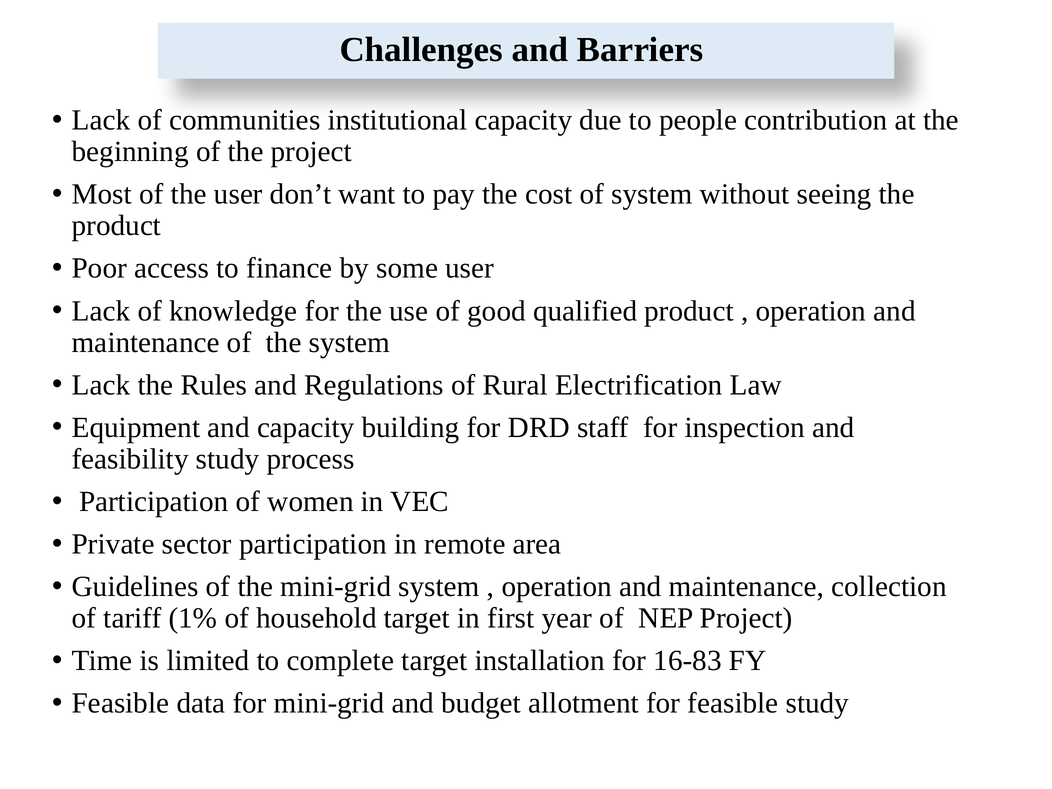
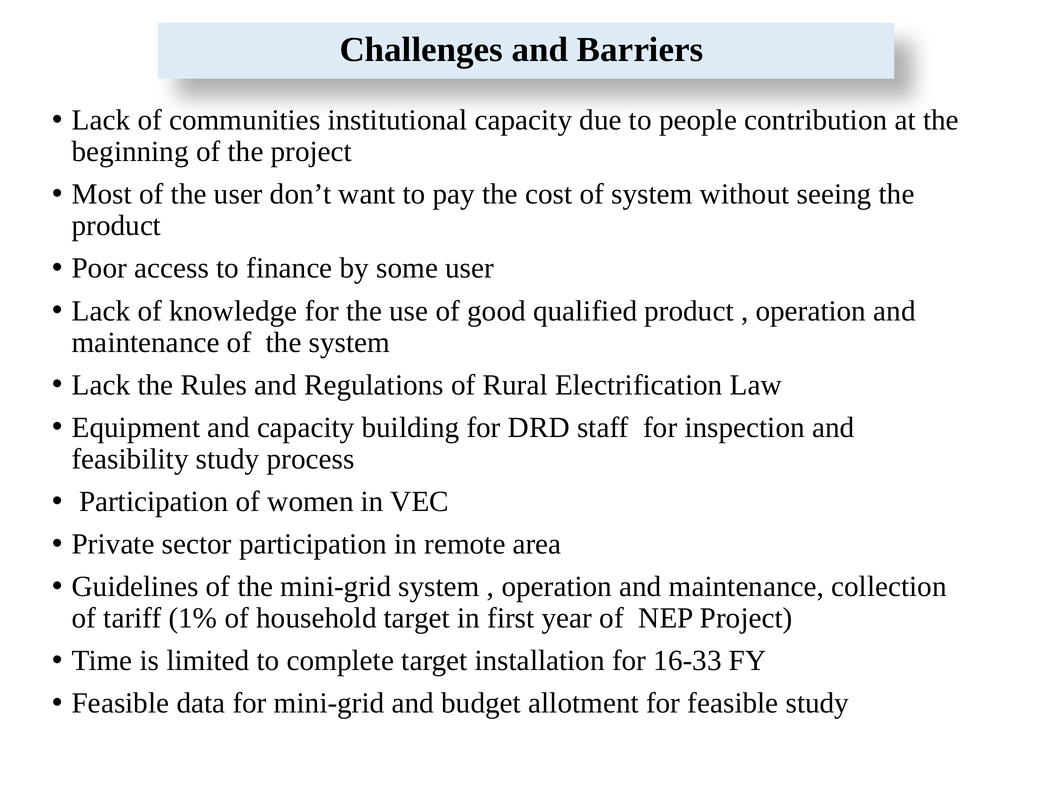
16-83: 16-83 -> 16-33 (688, 661)
